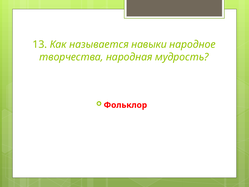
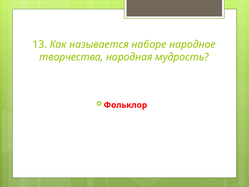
навыки: навыки -> наборе (149, 45)
